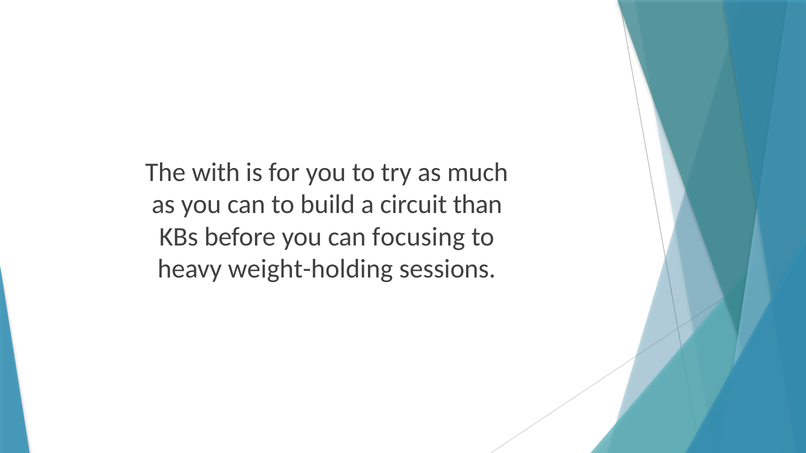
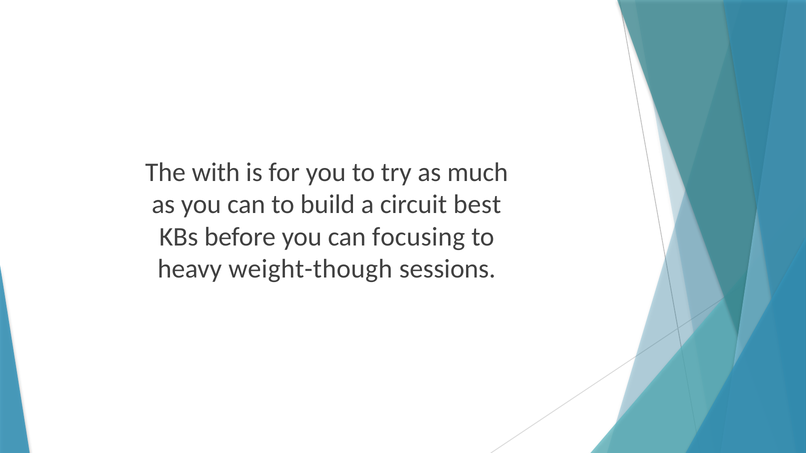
than: than -> best (477, 205)
weight-holding: weight-holding -> weight-though (310, 269)
